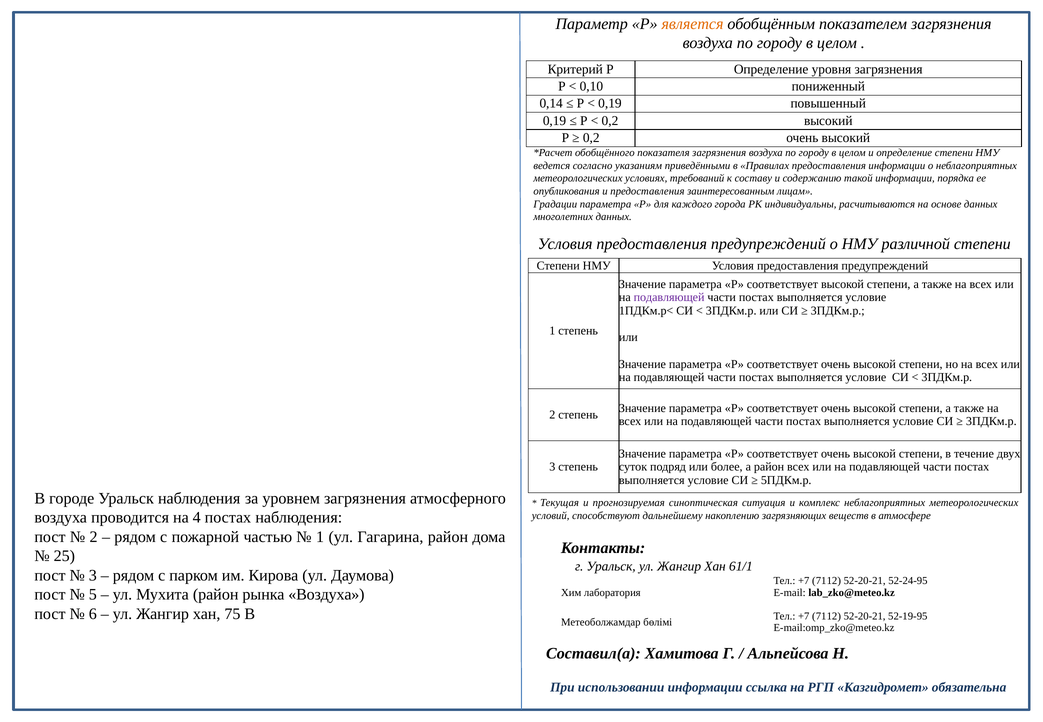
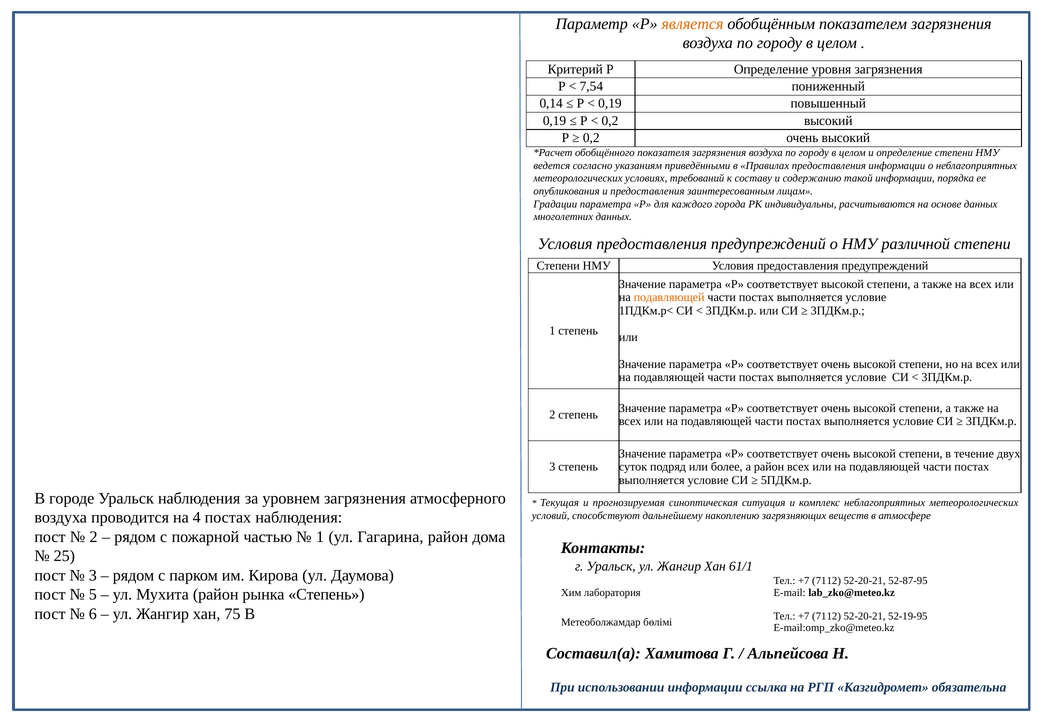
0,10: 0,10 -> 7,54 (591, 86)
подавляющей colour: purple -> orange (669, 297)
52-24-95: 52-24-95 -> 52-87-95 (908, 581)
рынка Воздуха: Воздуха -> Степень (326, 595)
